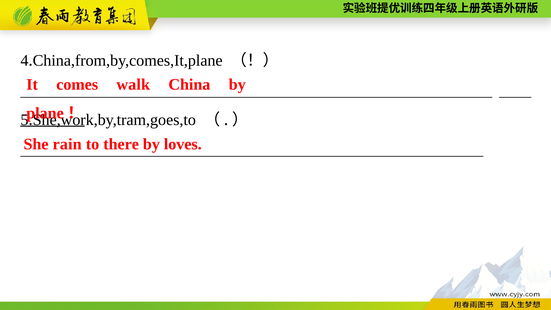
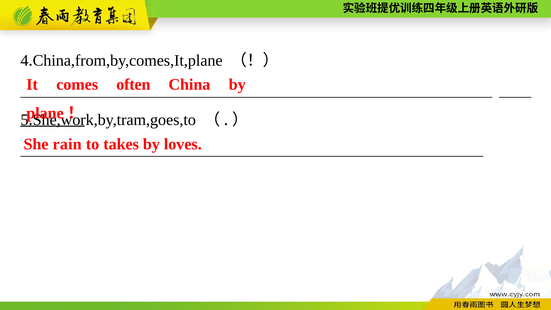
walk: walk -> often (133, 84)
there: there -> takes (121, 144)
